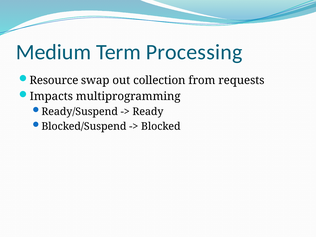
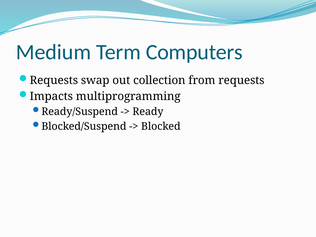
Processing: Processing -> Computers (194, 52)
Resource: Resource -> Requests (54, 80)
